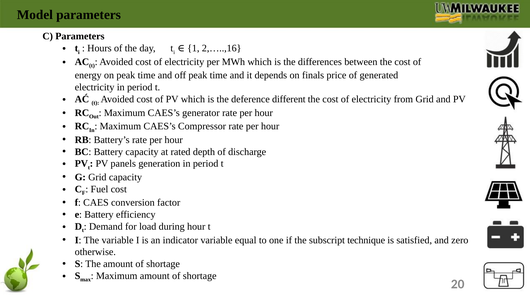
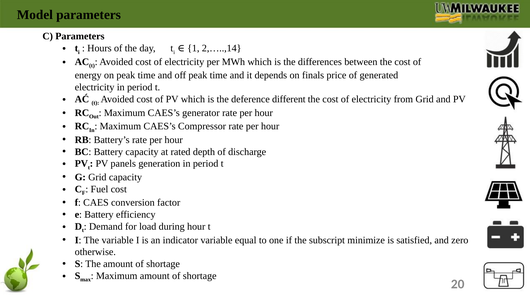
2,…..,16: 2,…..,16 -> 2,…..,14 (222, 48)
technique: technique -> minimize (366, 240)
